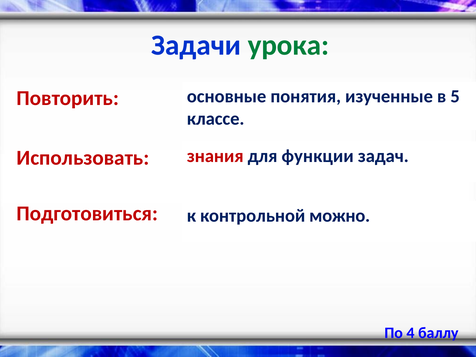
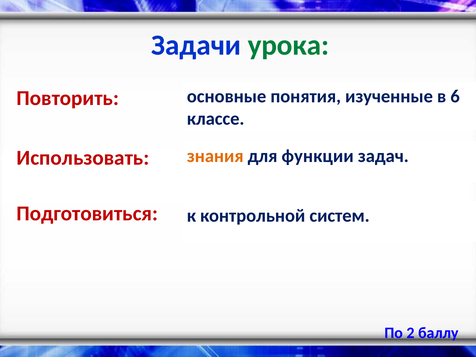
5: 5 -> 6 (455, 97)
знания colour: red -> orange (215, 156)
можно: можно -> систем (340, 216)
4: 4 -> 2 (410, 333)
